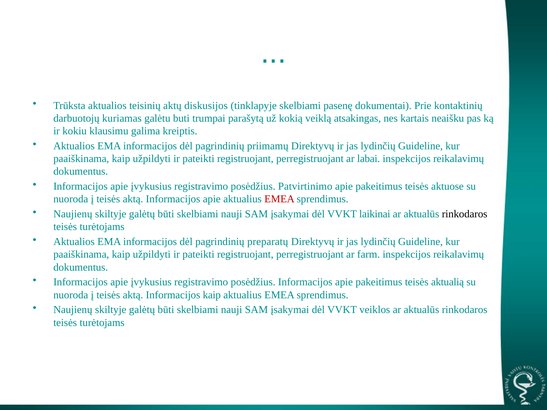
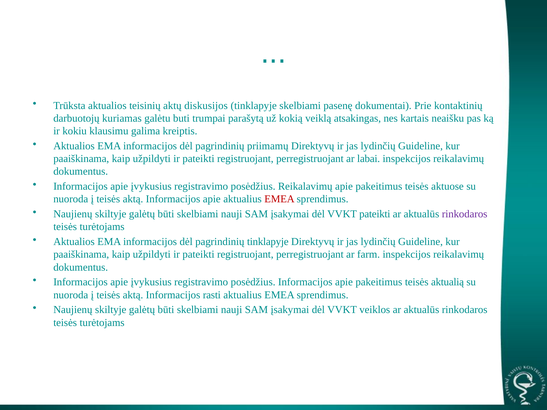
posėdžius Patvirtinimo: Patvirtinimo -> Reikalavimų (305, 186)
VVKT laikinai: laikinai -> pateikti (375, 214)
rinkodaros colour: black -> purple (465, 214)
pagrindinių preparatų: preparatų -> tinklapyje (268, 242)
Informacijos kaip: kaip -> rasti (212, 295)
